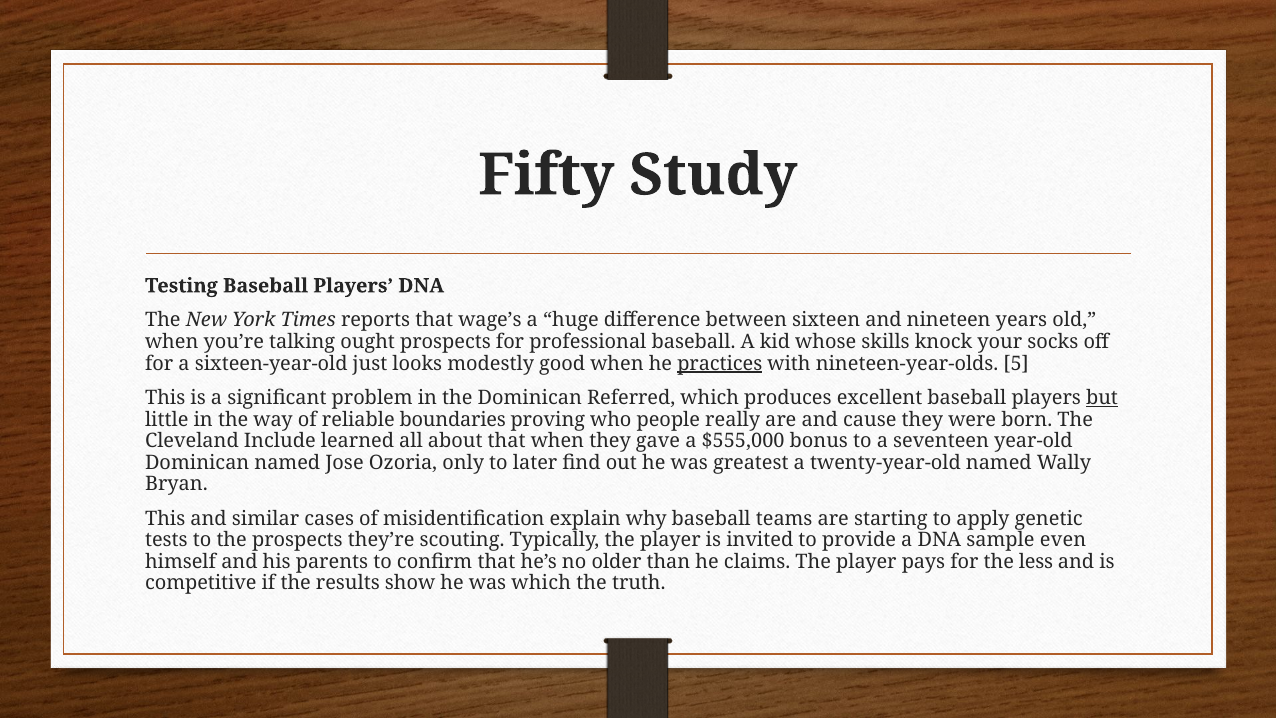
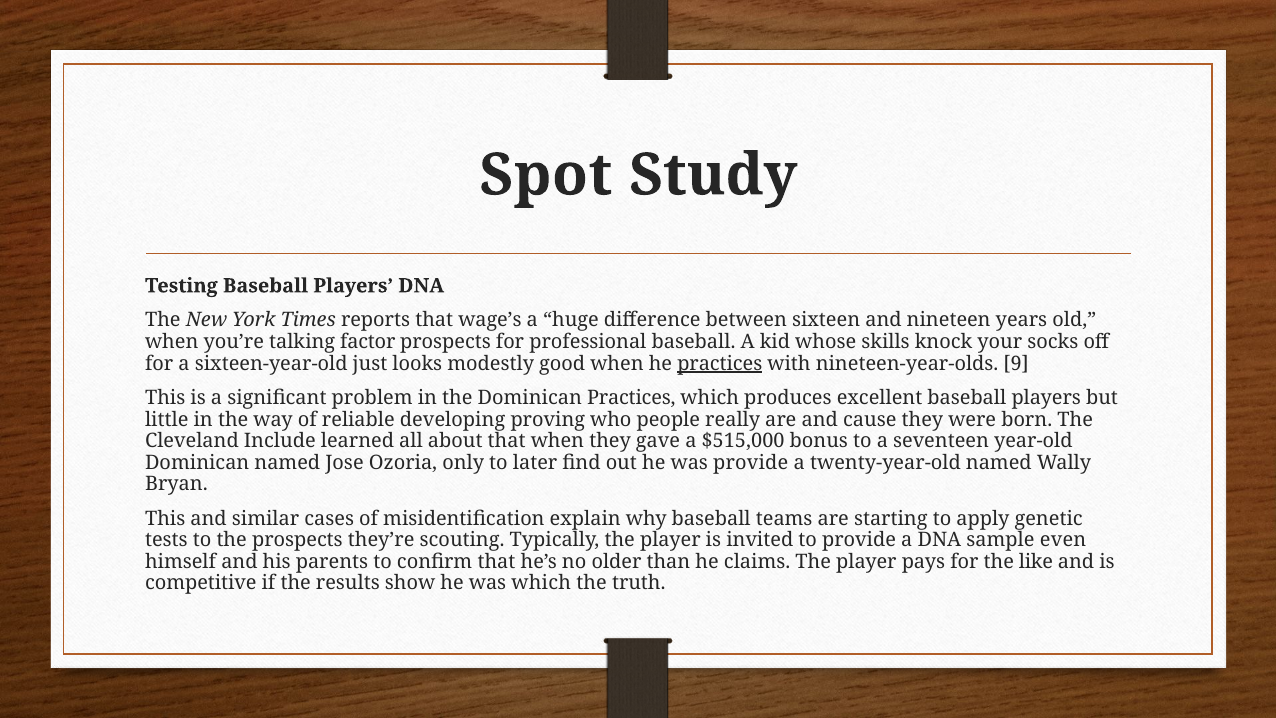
Fifty: Fifty -> Spot (546, 175)
ought: ought -> factor (368, 342)
5: 5 -> 9 (1016, 363)
Dominican Referred: Referred -> Practices (631, 398)
but underline: present -> none (1102, 398)
boundaries: boundaries -> developing (453, 419)
$555,000: $555,000 -> $515,000 (743, 441)
was greatest: greatest -> provide (751, 462)
less: less -> like (1036, 561)
